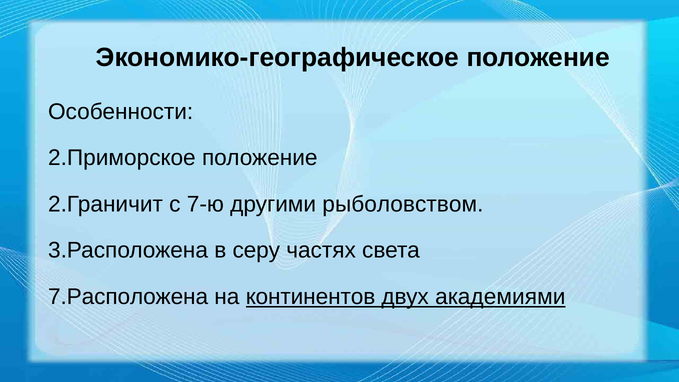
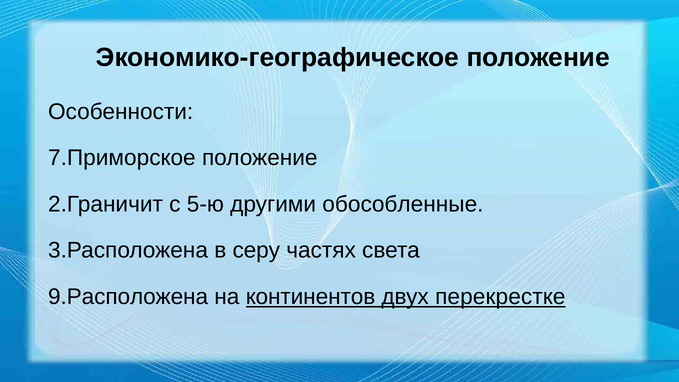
2.Приморское: 2.Приморское -> 7.Приморское (122, 158)
7-ю: 7-ю -> 5-ю (205, 204)
рыболовством: рыболовством -> обособленные (403, 204)
7.Расположена: 7.Расположена -> 9.Расположена (128, 297)
академиями: академиями -> перекрестке (500, 297)
